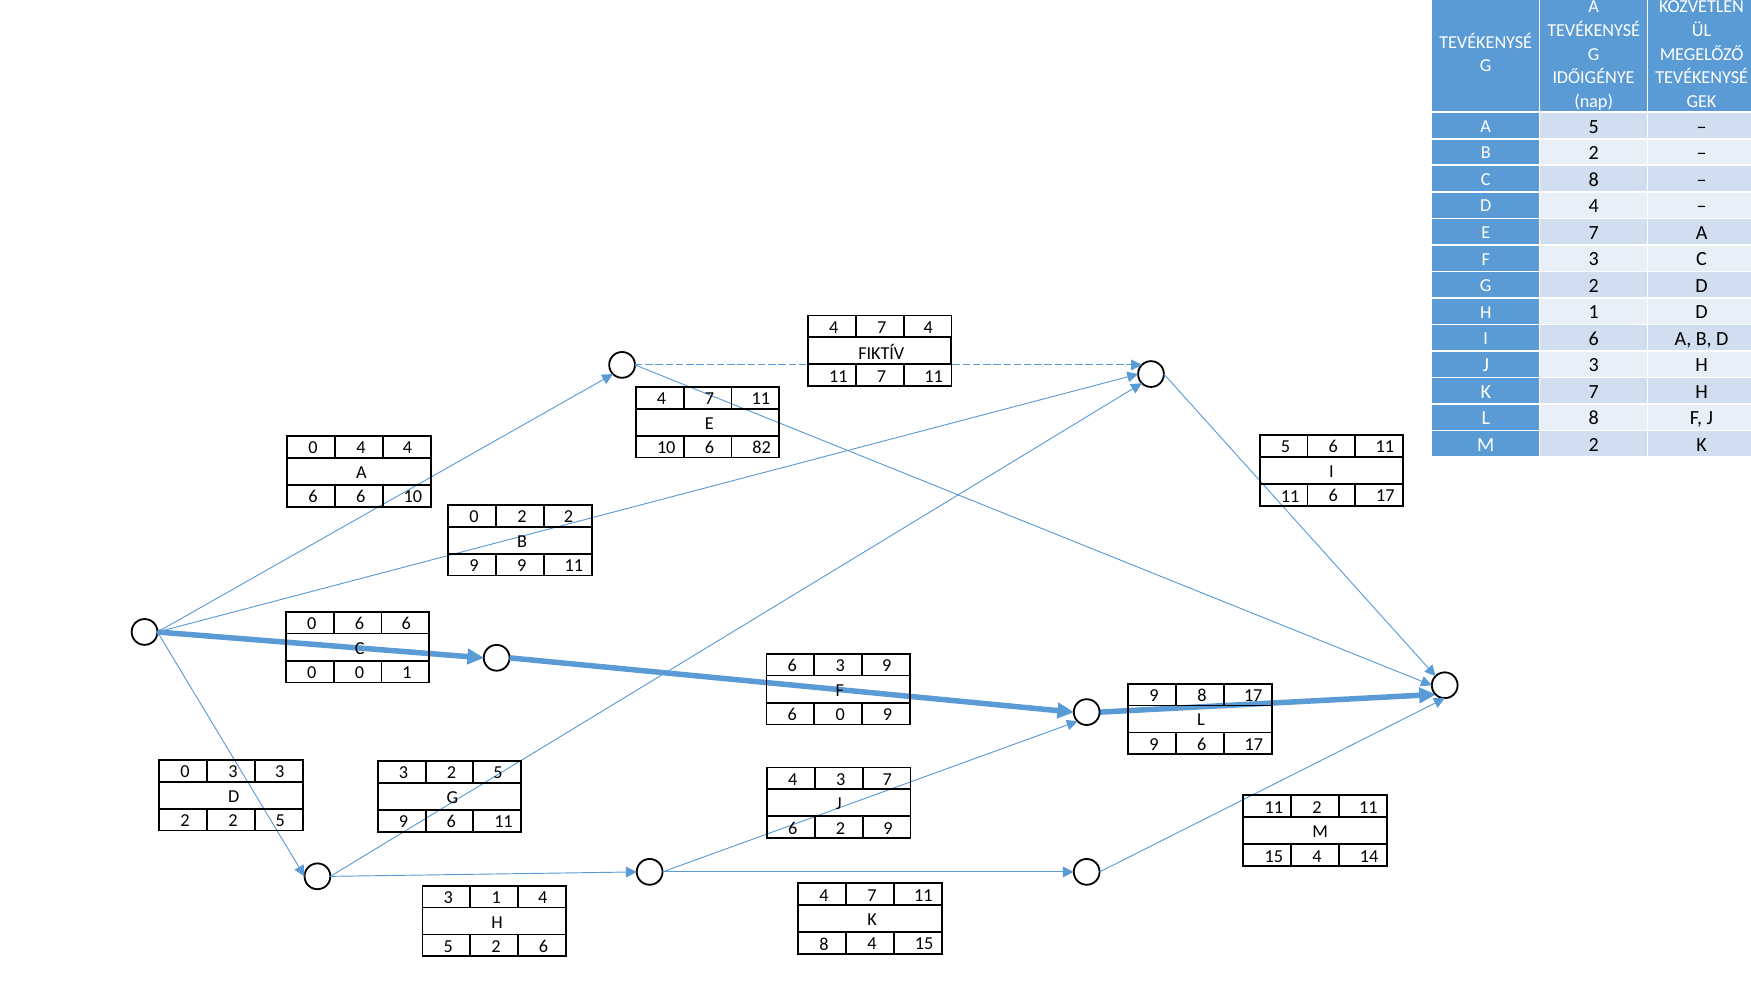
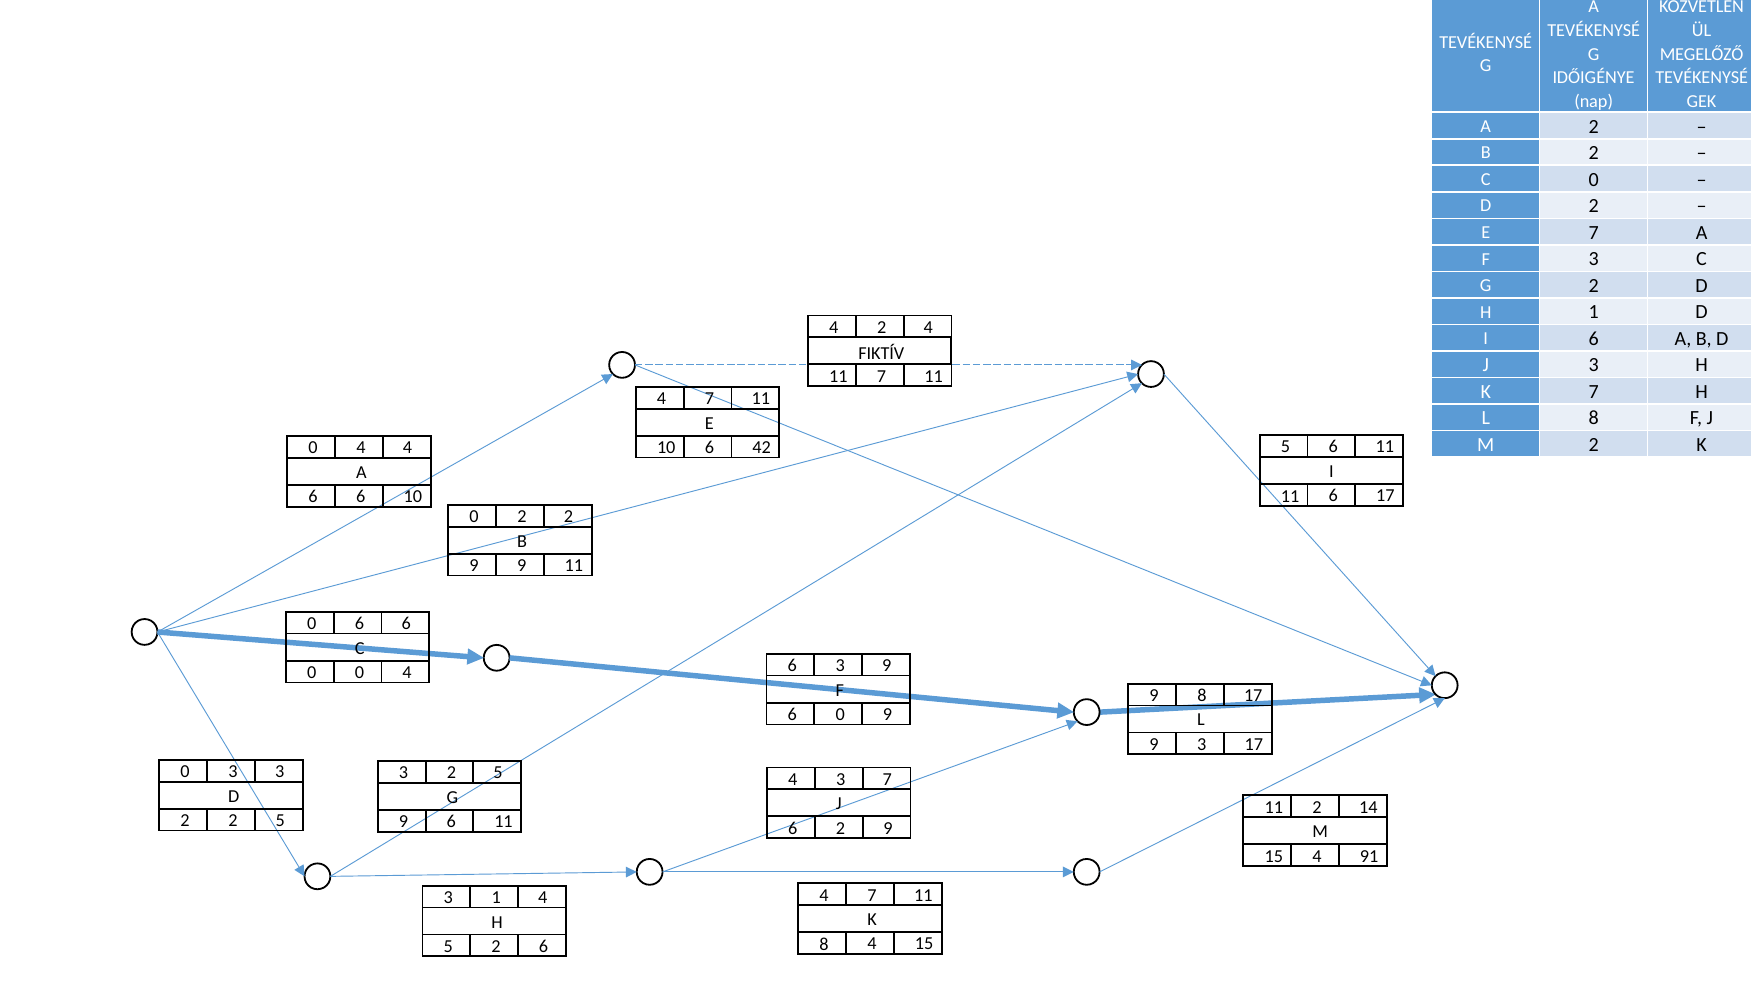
A 5: 5 -> 2 (1594, 127)
8: 8 -> 0 (1594, 180)
4: 4 -> 2 (1594, 206)
7: 7 -> 2 (882, 327)
82: 82 -> 42 (762, 448)
0 0 1: 1 -> 4 (407, 672)
6: 6 -> 3 (1202, 744)
2 11: 11 -> 14 (1368, 807)
14: 14 -> 91 (1369, 856)
